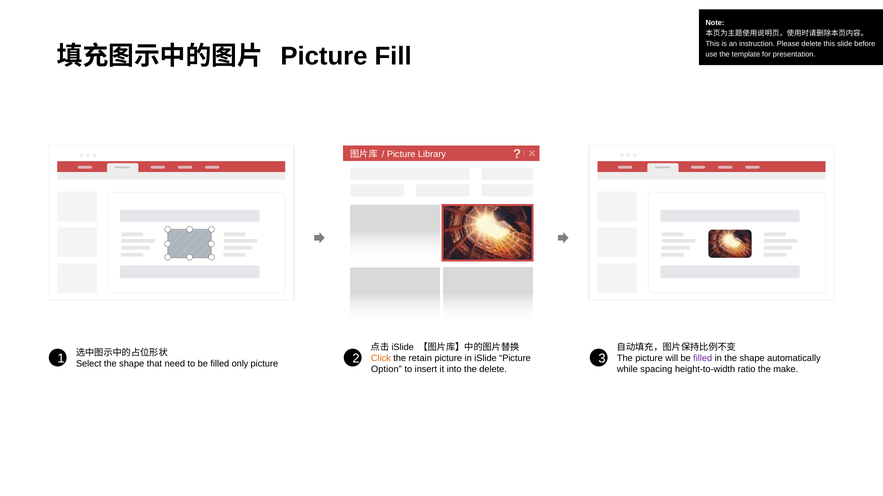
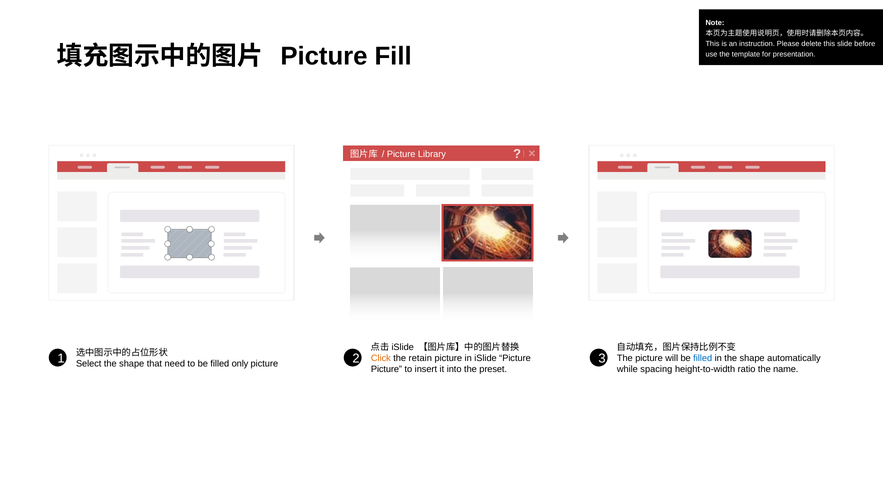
filled colour: purple -> blue (703, 359)
Option: Option -> Picture (387, 370)
the delete: delete -> preset (493, 370)
make: make -> name (786, 370)
